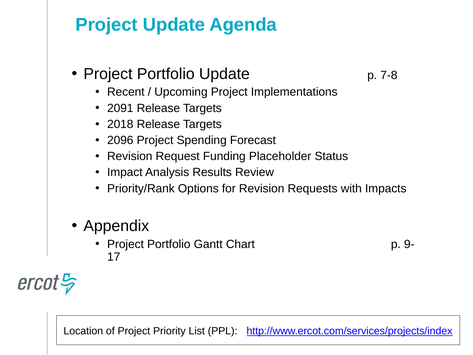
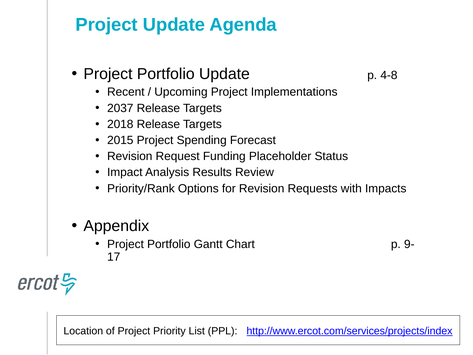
7-8: 7-8 -> 4-8 (389, 75)
2091: 2091 -> 2037 (120, 108)
2096: 2096 -> 2015 (120, 140)
